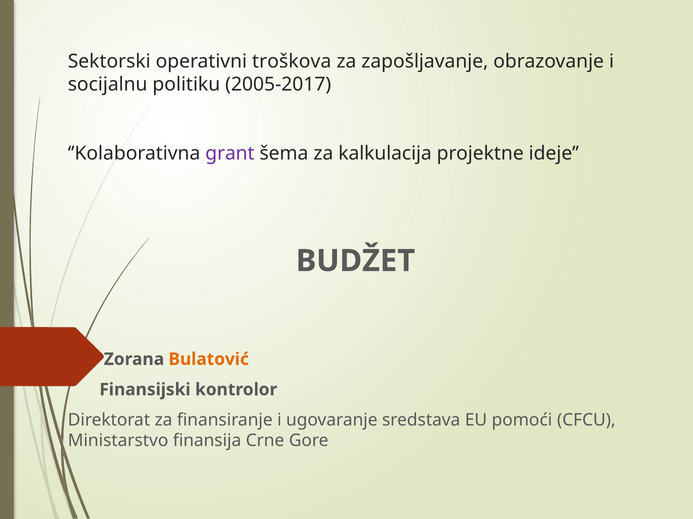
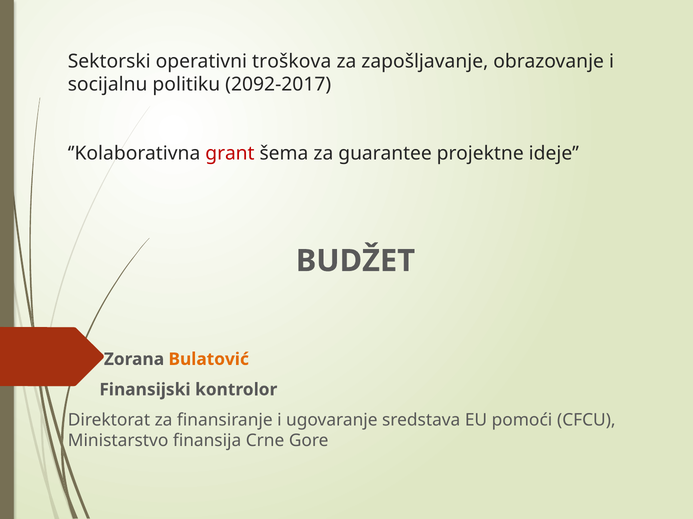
2005-2017: 2005-2017 -> 2092-2017 (278, 84)
grant colour: purple -> red (230, 154)
kalkulacija: kalkulacija -> guarantee (385, 154)
